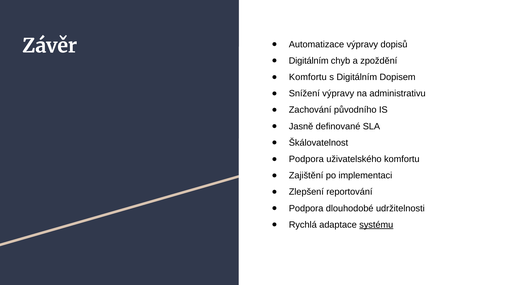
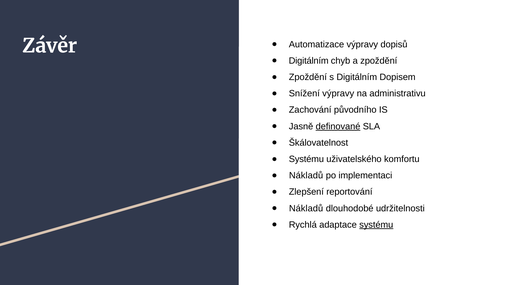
Komfortu: Komfortu -> Zpoždění (308, 77)
definované underline: none -> present (338, 126)
Podpora: Podpora -> Systému (306, 159)
Zajištění: Zajištění -> Nákladů (306, 175)
Podpora: Podpora -> Nákladů (306, 208)
